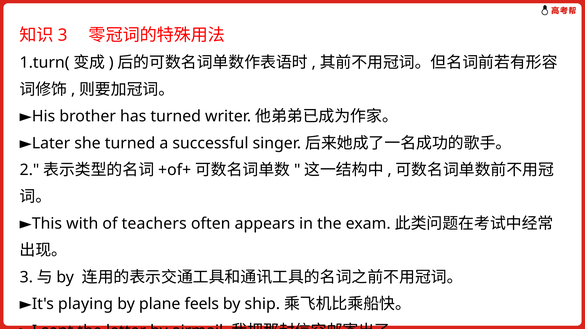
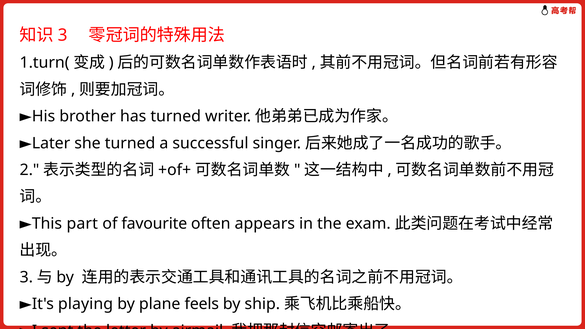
with: with -> part (82, 224)
teachers: teachers -> favourite (154, 224)
